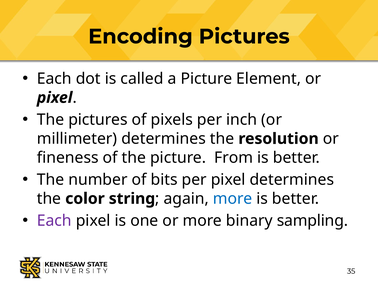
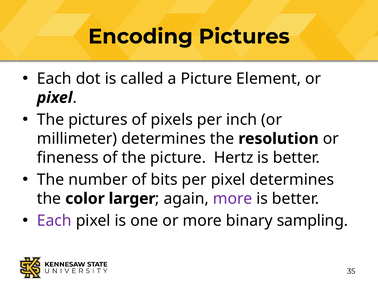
From: From -> Hertz (234, 157)
string: string -> larger (132, 198)
more colour: blue -> purple (233, 198)
